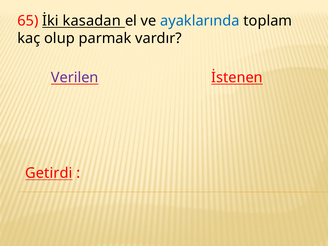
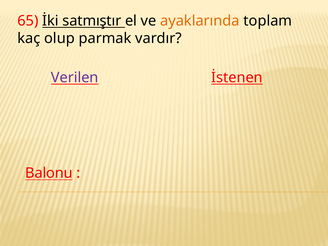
kasadan: kasadan -> satmıştır (92, 21)
ayaklarında colour: blue -> orange (200, 21)
Getirdi: Getirdi -> Balonu (49, 173)
